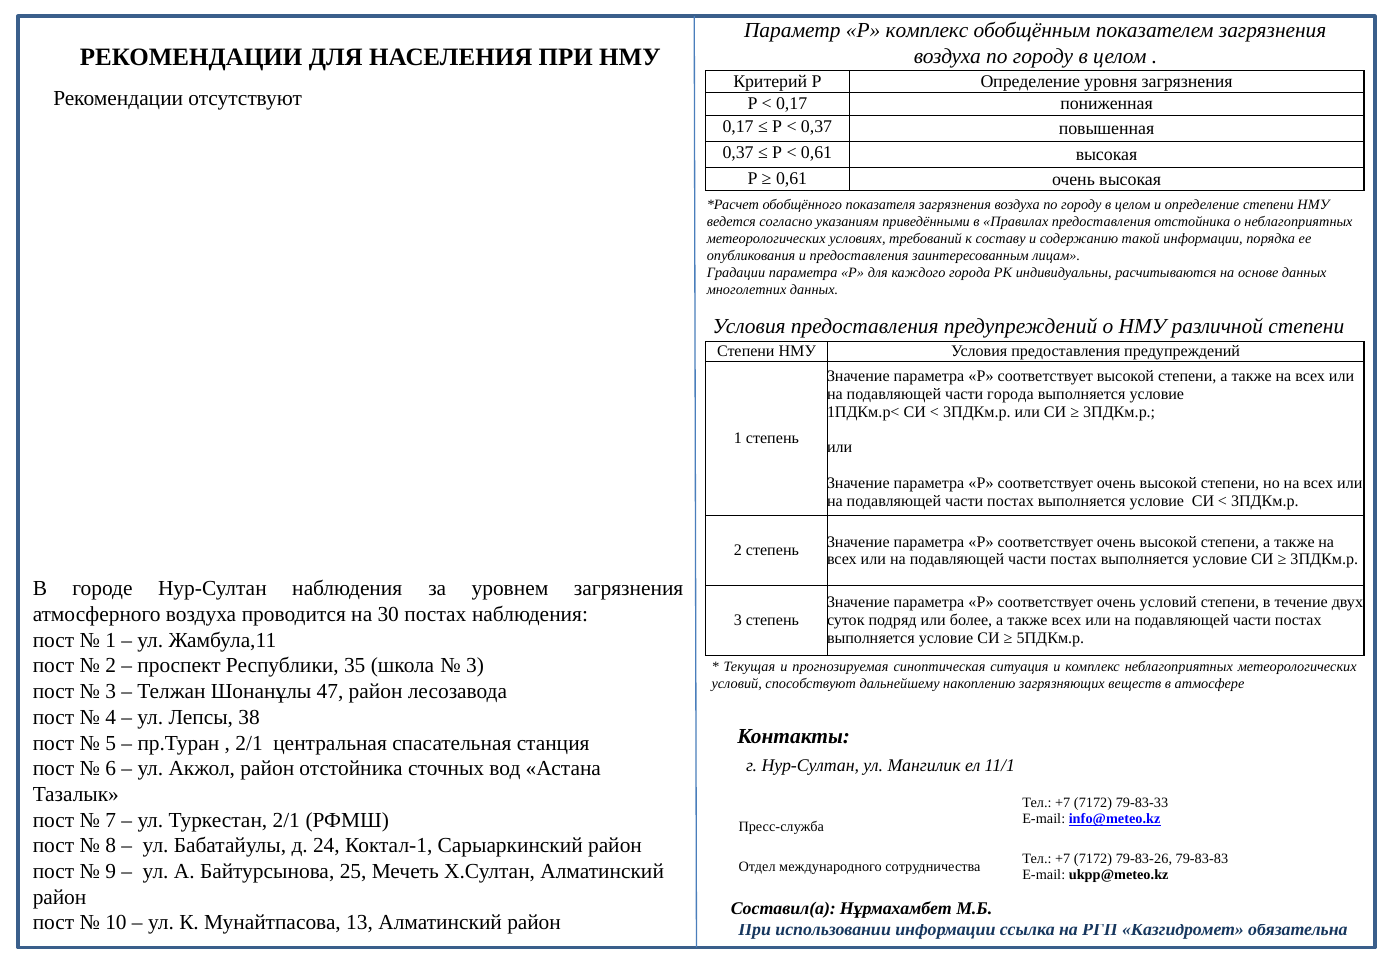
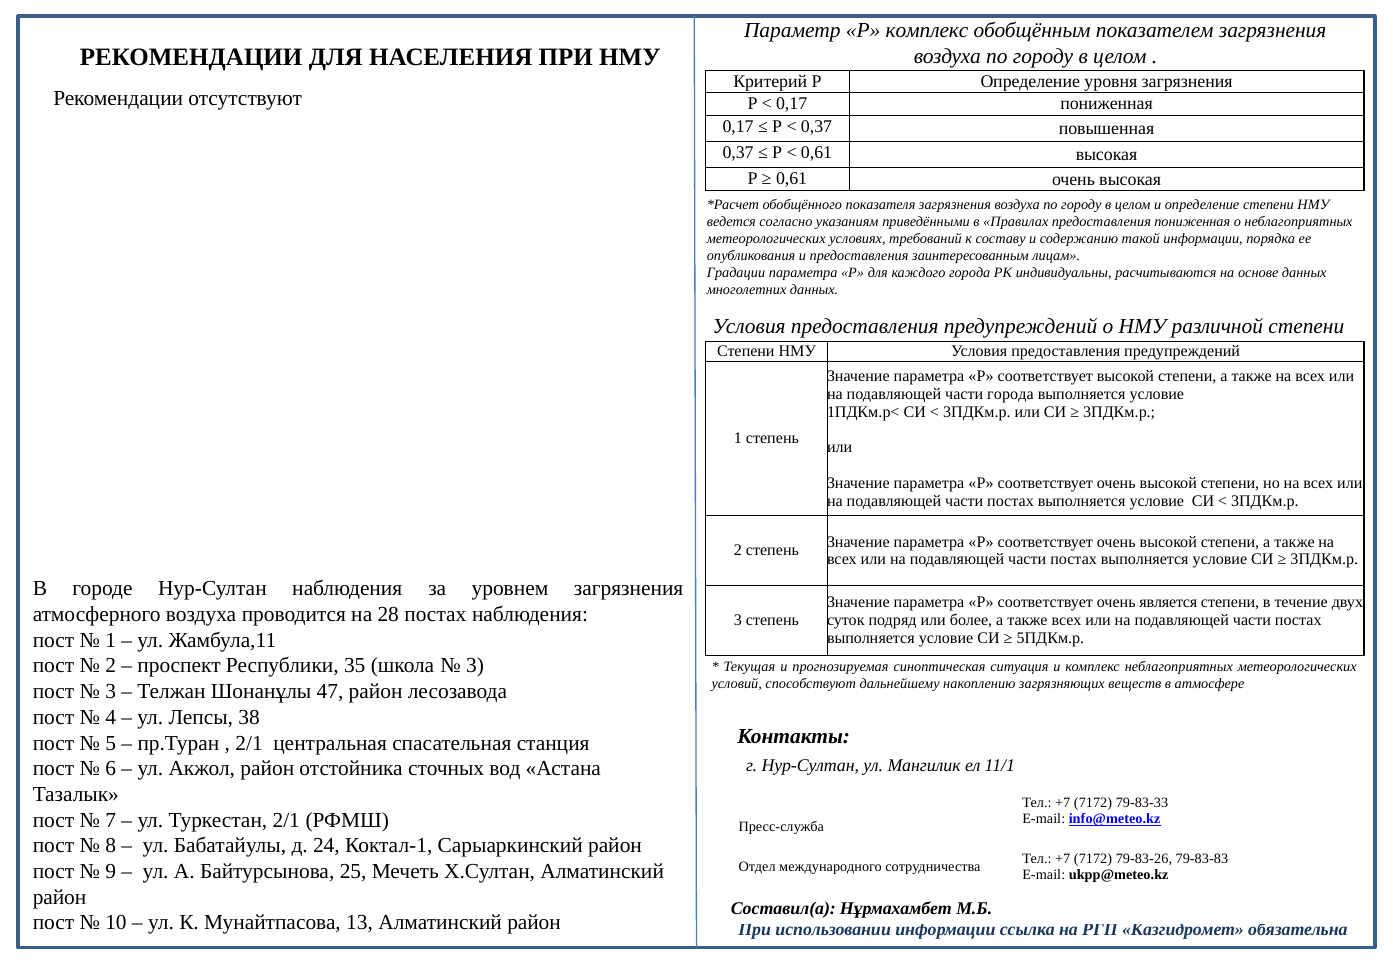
предоставления отстойника: отстойника -> пониженная (1192, 222)
очень условий: условий -> является (1168, 603)
30: 30 -> 28 (388, 615)
